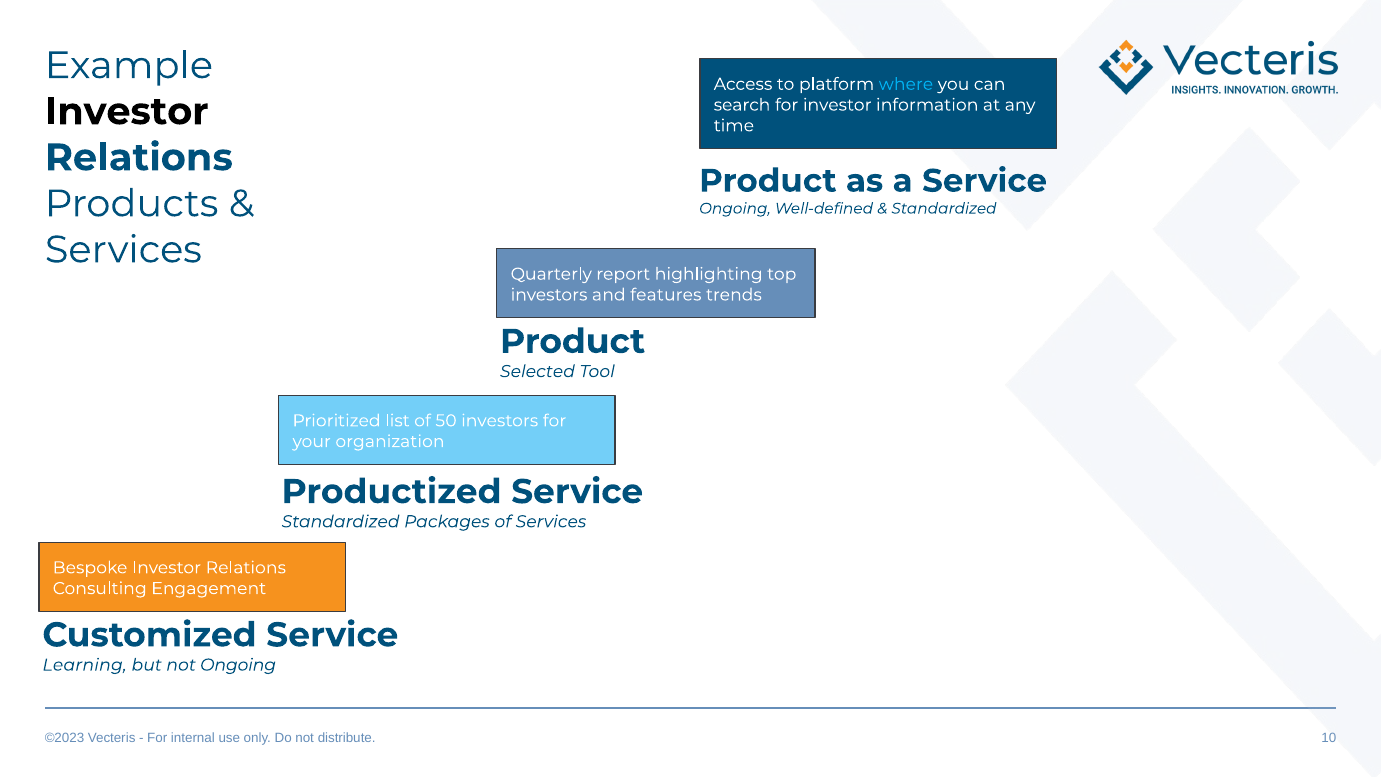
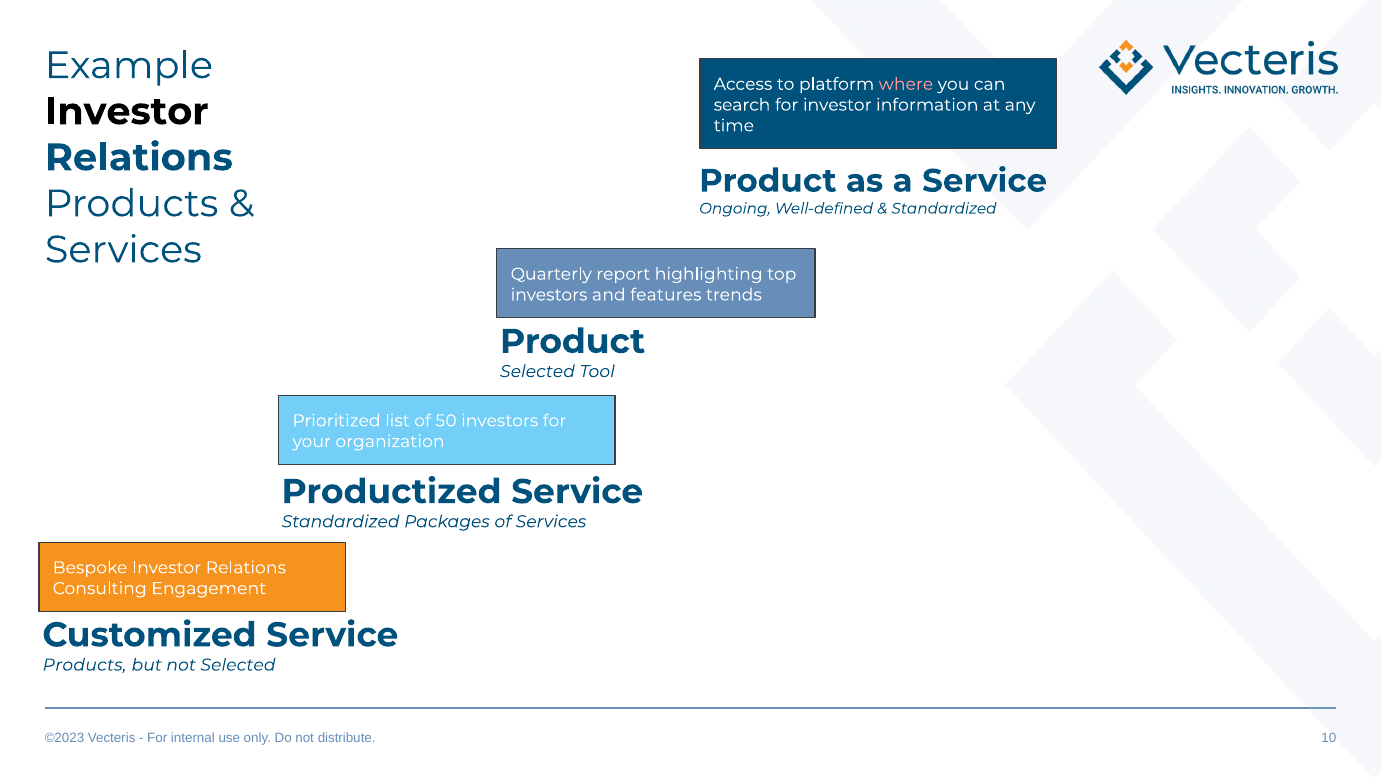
where colour: light blue -> pink (906, 84)
Learning: Learning -> Products (85, 665)
not Ongoing: Ongoing -> Selected (238, 665)
